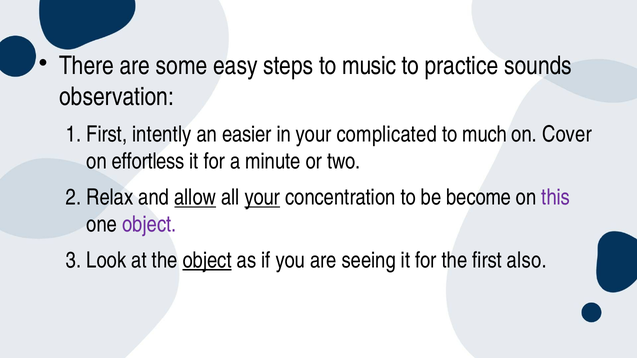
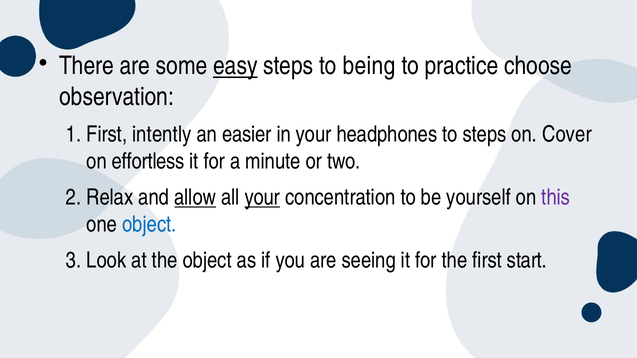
easy underline: none -> present (235, 66)
music: music -> being (369, 66)
sounds: sounds -> choose (538, 66)
complicated: complicated -> headphones (387, 135)
to much: much -> steps (485, 135)
become: become -> yourself (479, 198)
object colour: purple -> blue (149, 224)
object underline: present -> none (207, 260)
also: also -> start (527, 260)
